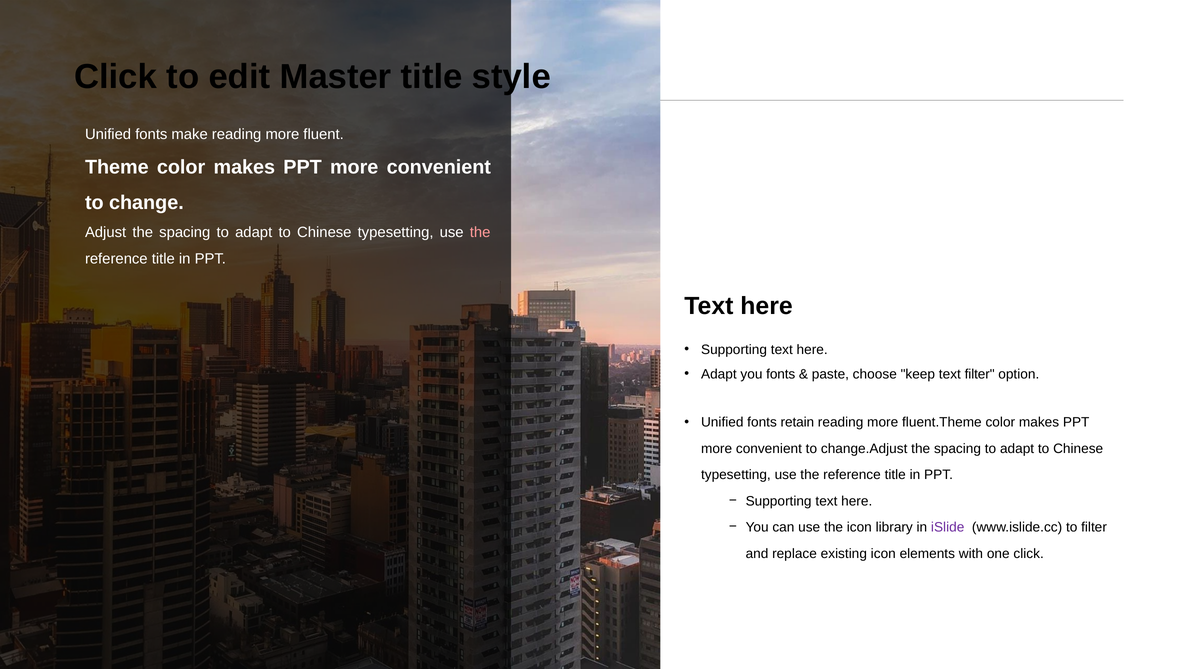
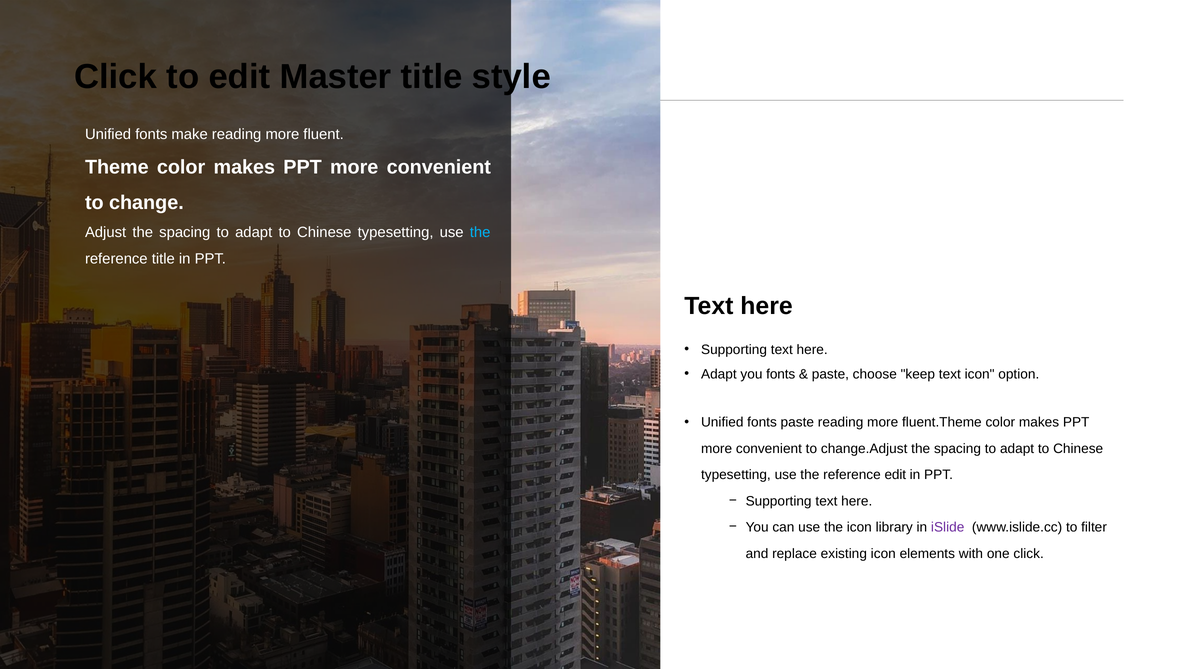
the colour: pink -> light blue (480, 232)
text filter: filter -> icon (980, 374)
fonts retain: retain -> paste (797, 422)
title: title -> edit (895, 475)
